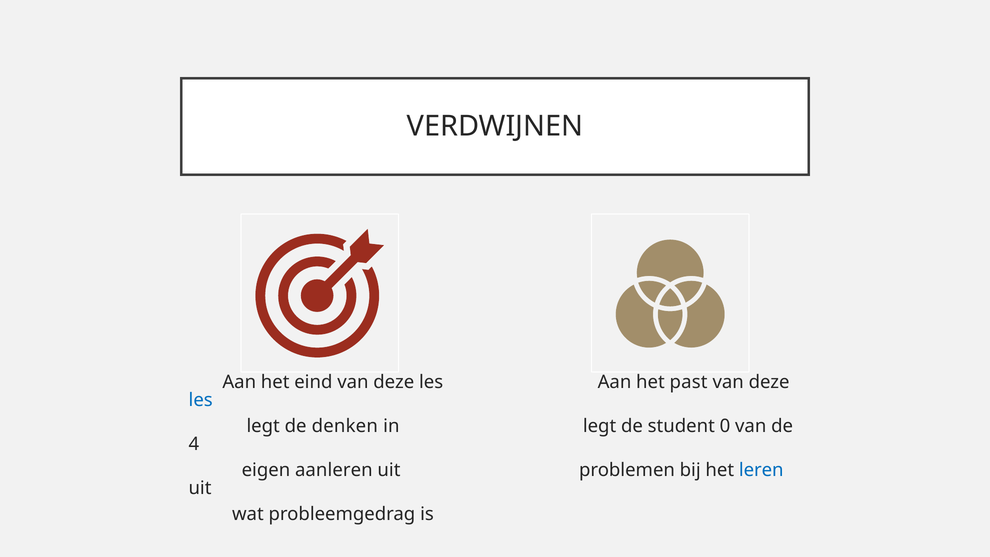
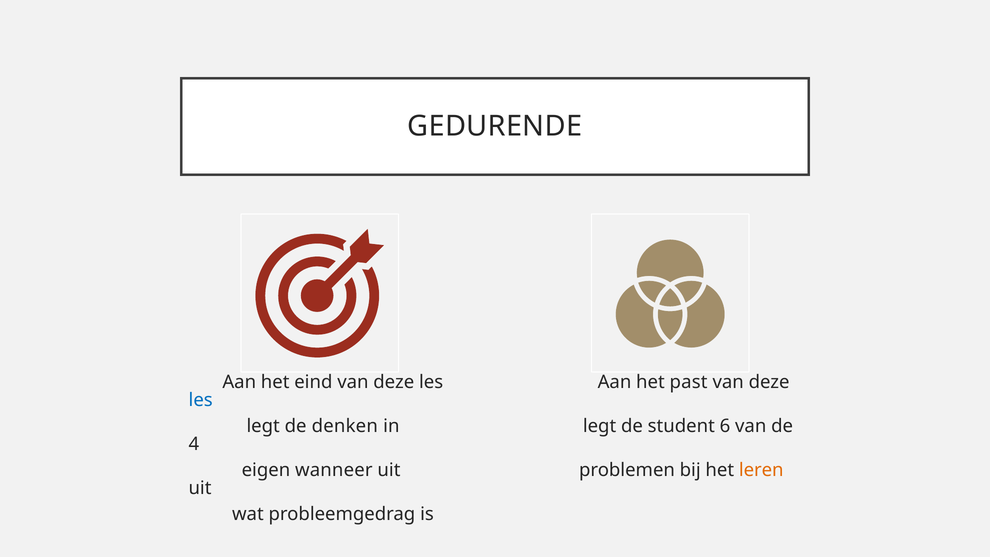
VERDWIJNEN: VERDWIJNEN -> GEDURENDE (495, 126)
0: 0 -> 6 (725, 426)
aanleren: aanleren -> wanneer (334, 470)
leren colour: blue -> orange (761, 470)
